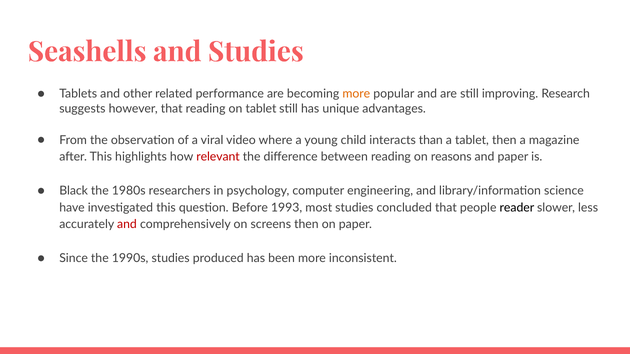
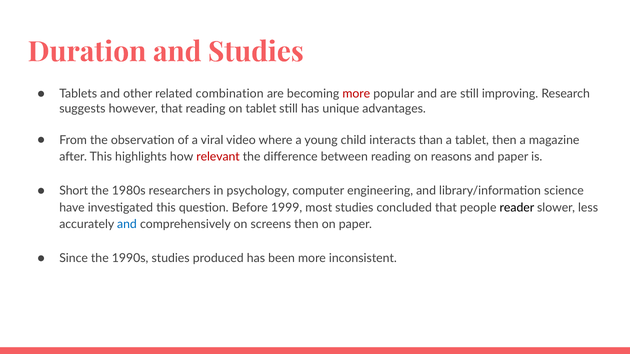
Seashells: Seashells -> Duration (87, 52)
performance: performance -> combination (230, 94)
more colour: orange -> red (356, 94)
Black: Black -> Short (74, 191)
1993: 1993 -> 1999 (287, 208)
and colour: red -> blue (127, 225)
